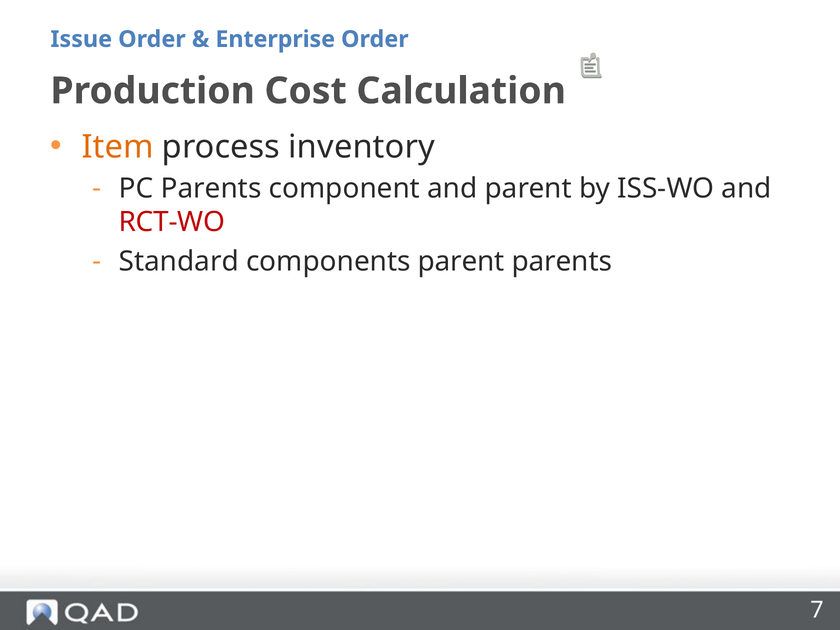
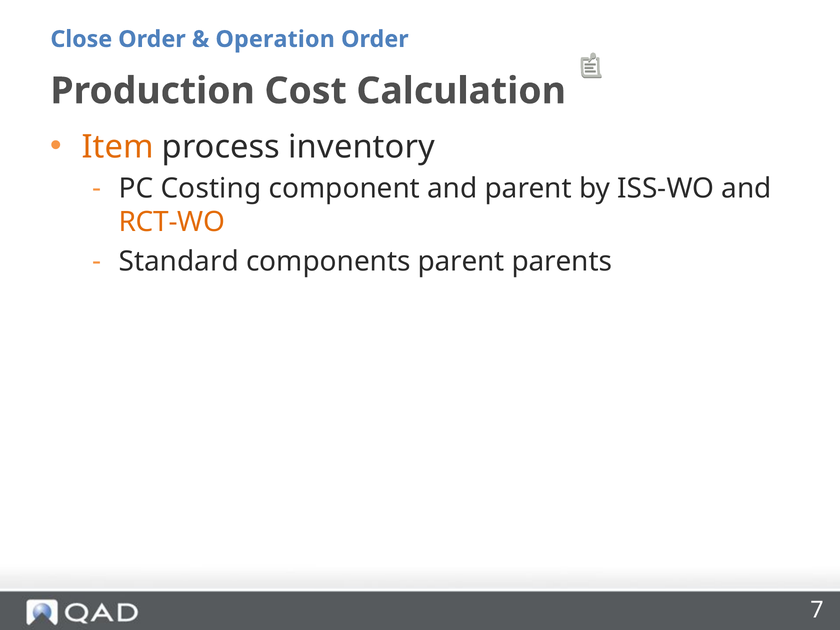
Issue: Issue -> Close (81, 39)
Enterprise: Enterprise -> Operation (275, 39)
PC Parents: Parents -> Costing (211, 189)
RCT-WO colour: red -> orange (172, 222)
